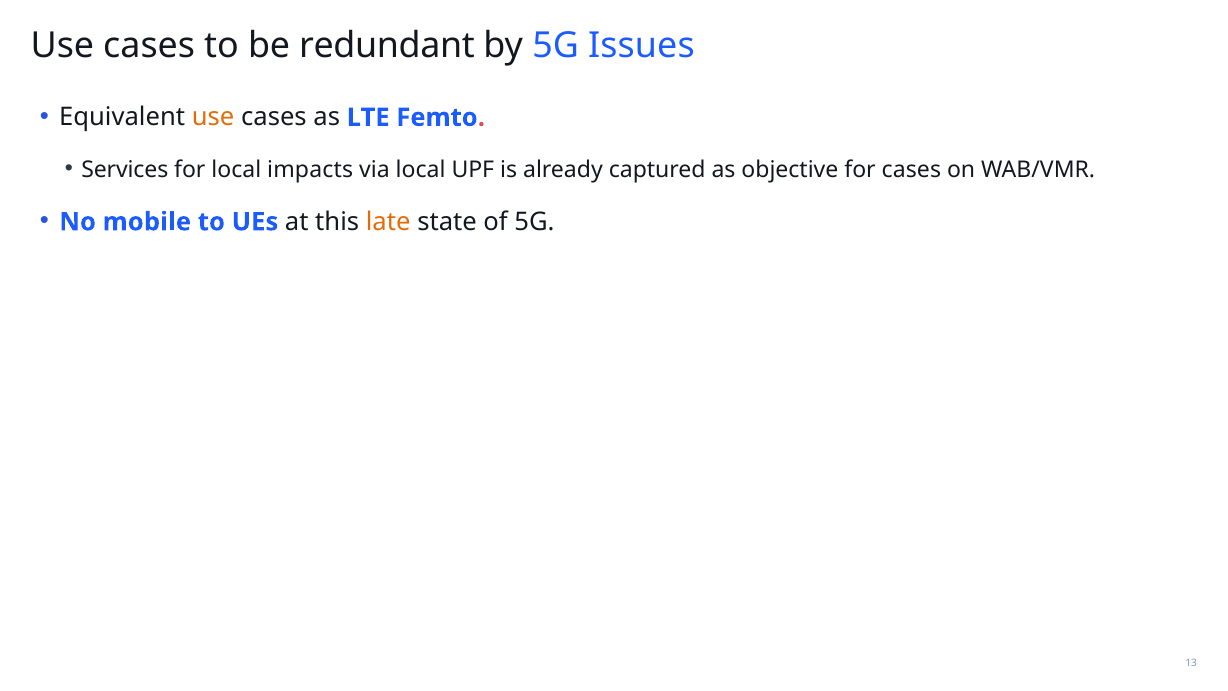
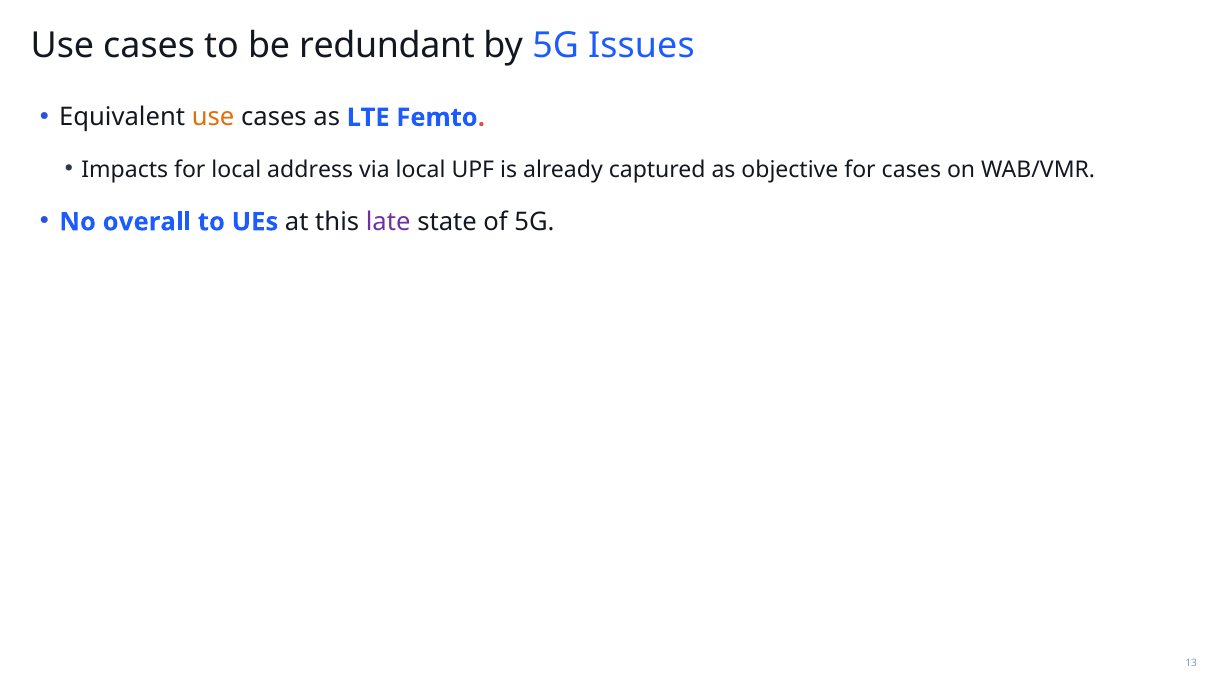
Services: Services -> Impacts (125, 169)
impacts: impacts -> address (310, 169)
mobile: mobile -> overall (147, 222)
late colour: orange -> purple (388, 222)
